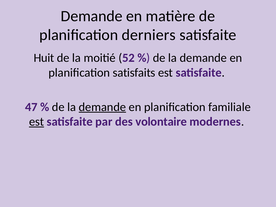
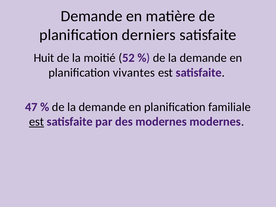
satisfaits: satisfaits -> vivantes (134, 73)
demande underline: present -> none (102, 107)
des volontaire: volontaire -> modernes (161, 122)
